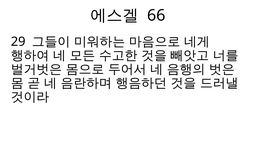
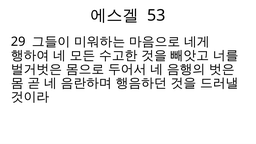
66: 66 -> 53 (156, 15)
